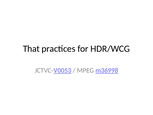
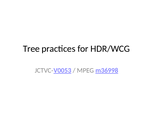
That: That -> Tree (31, 49)
